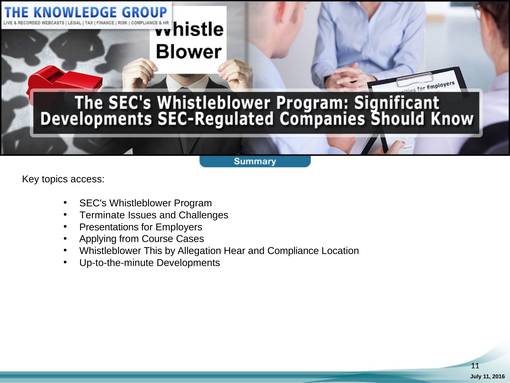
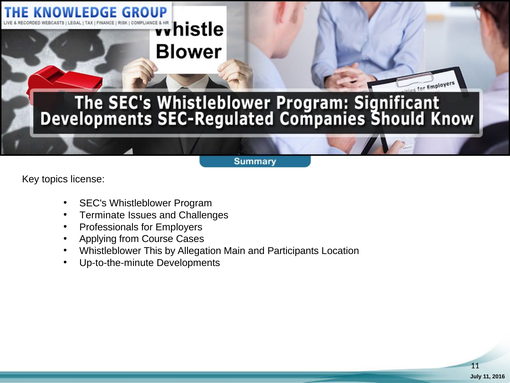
access: access -> license (88, 179)
Presentations: Presentations -> Professionals (109, 227)
Hear: Hear -> Main (235, 251)
Compliance: Compliance -> Participants (293, 251)
